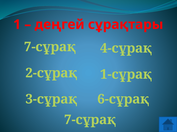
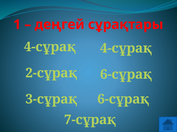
7-сұрақ: 7-сұрақ -> 4-сұрақ (50, 47)
1-сұрақ: 1-сұрақ -> 6-сұрақ (126, 75)
